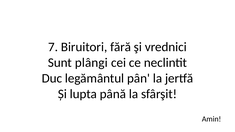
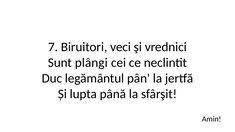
fără: fără -> veci (121, 47)
